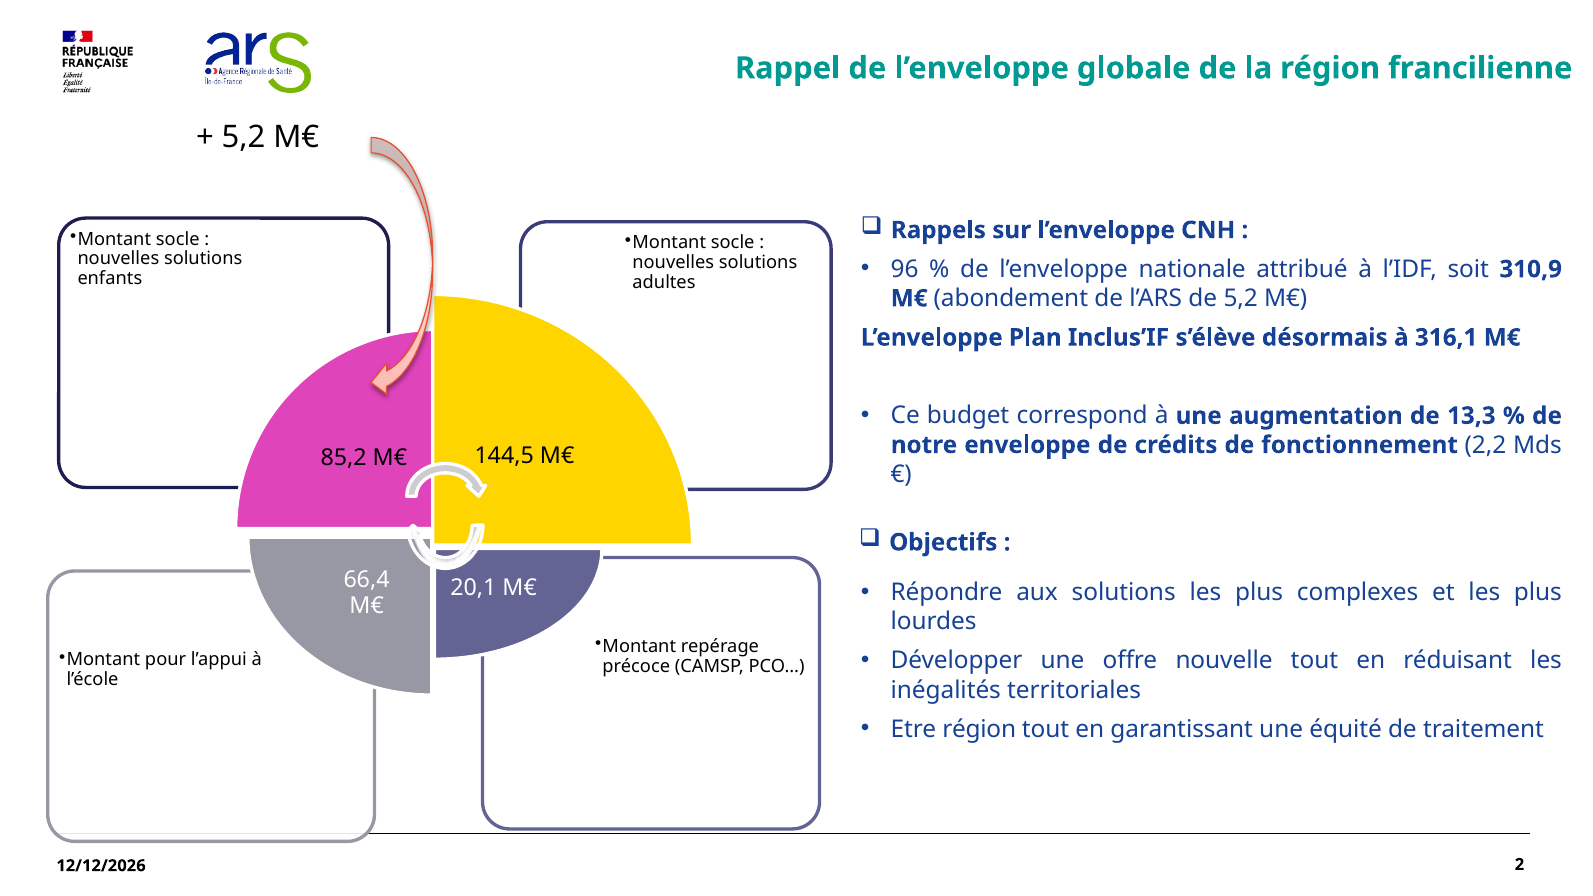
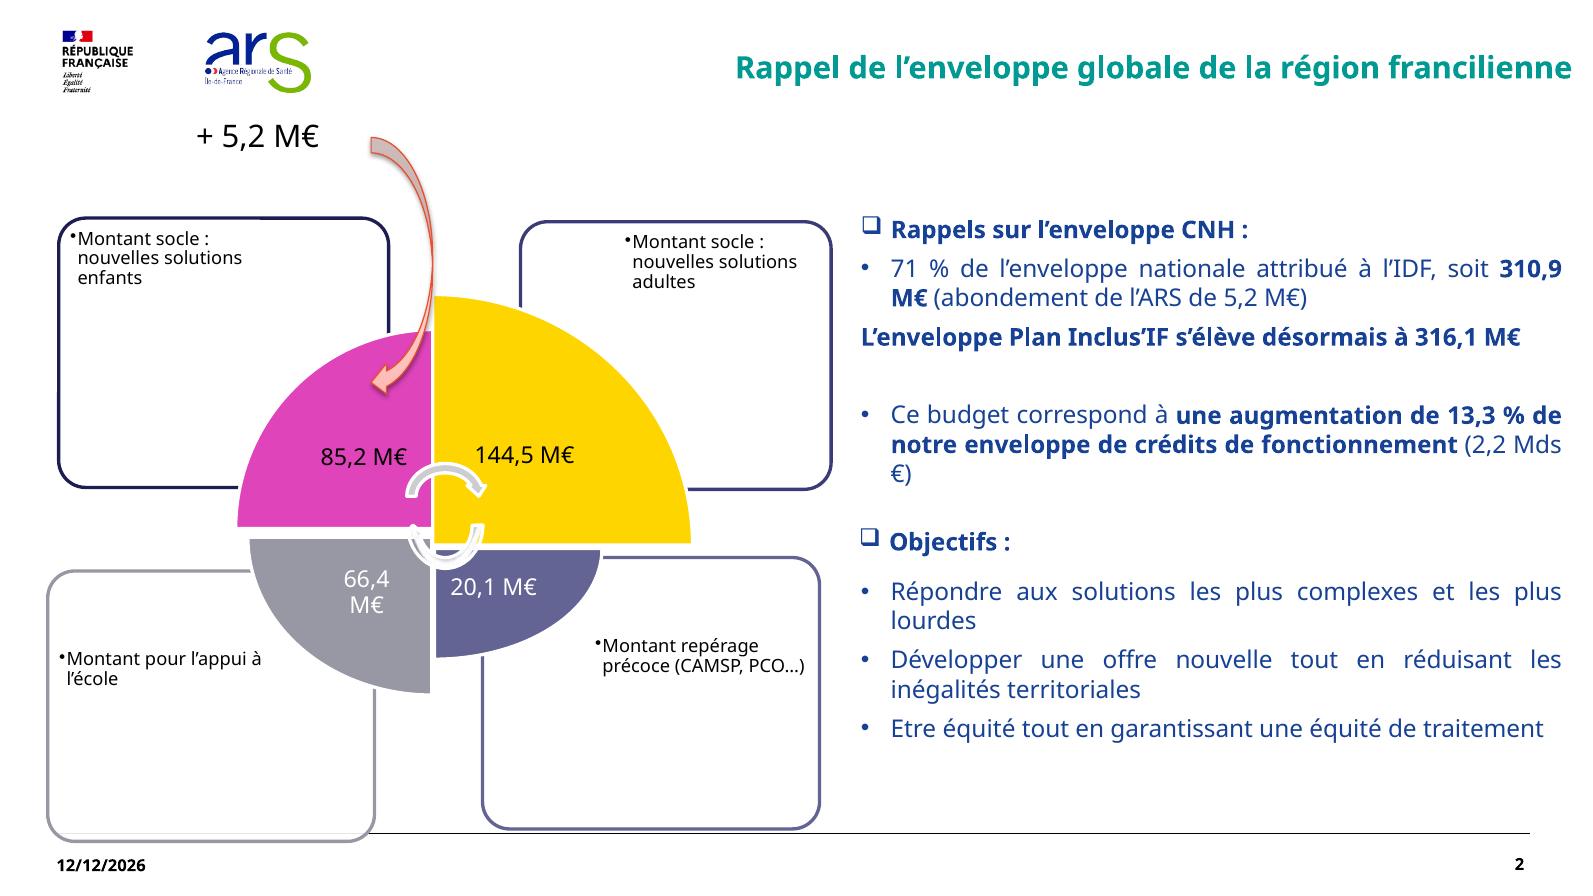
96: 96 -> 71 (905, 269)
Etre région: région -> équité (979, 729)
